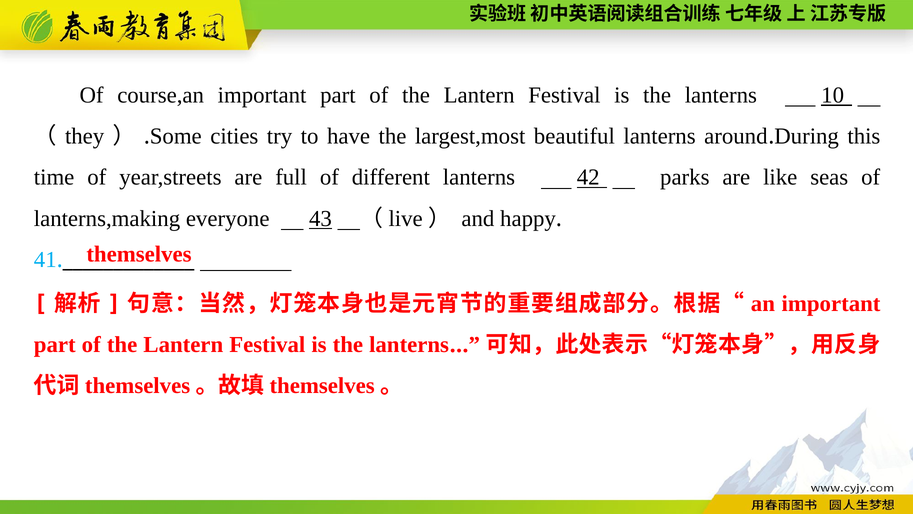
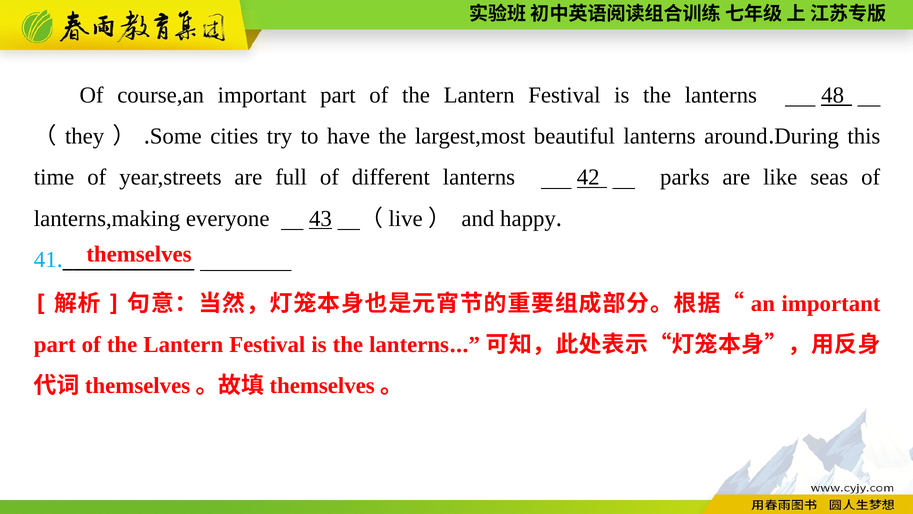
10: 10 -> 48 (833, 95)
